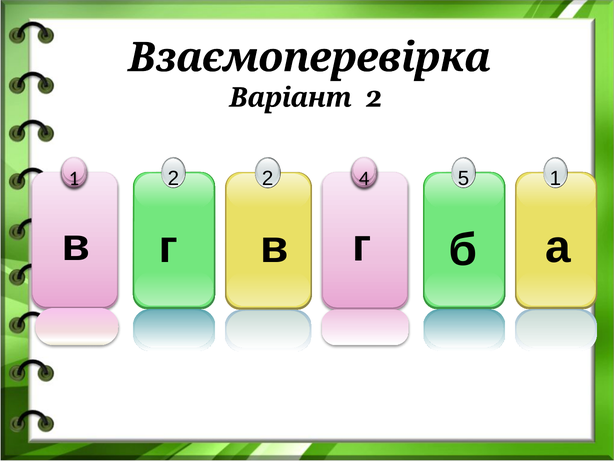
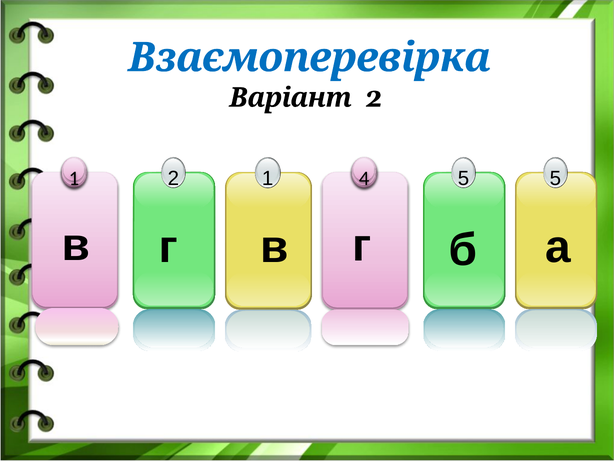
Взаємоперевірка colour: black -> blue (309, 58)
2: 2 -> 1 (268, 178)
1: 1 -> 5 (555, 178)
